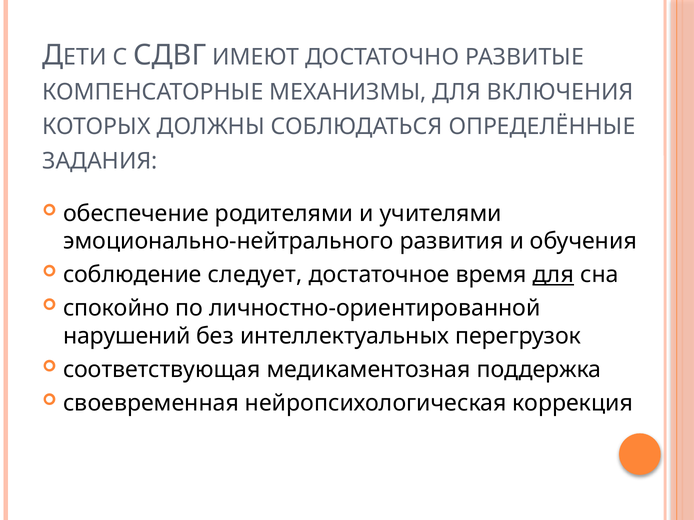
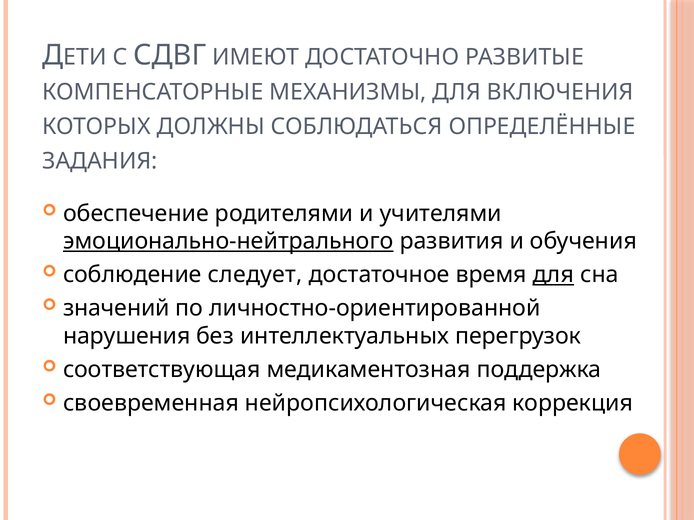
эмоционально-нейтрального underline: none -> present (228, 241)
спокойно: спокойно -> значений (116, 308)
нарушений: нарушений -> нарушения (127, 336)
